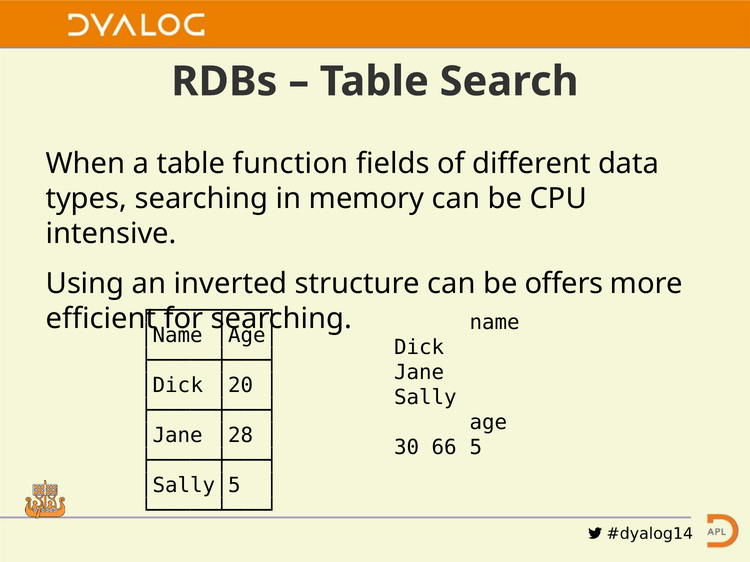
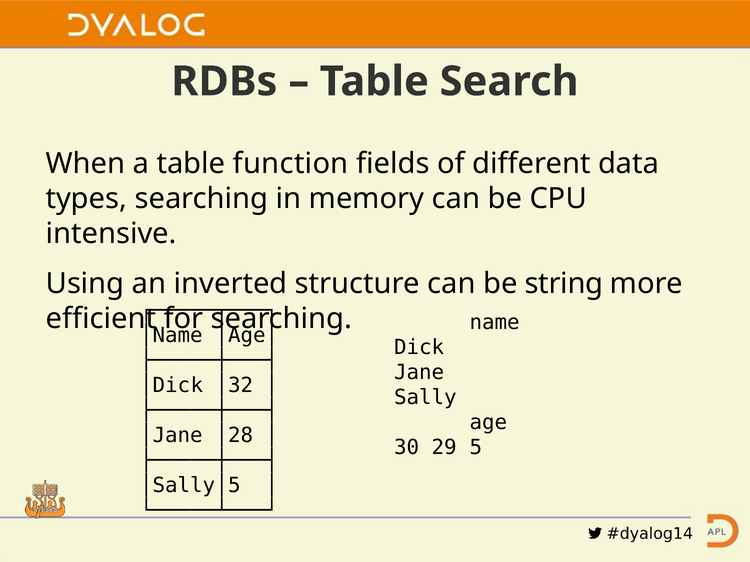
offers: offers -> string (564, 284)
│20: │20 -> │32 (234, 386)
66: 66 -> 29 (444, 448)
